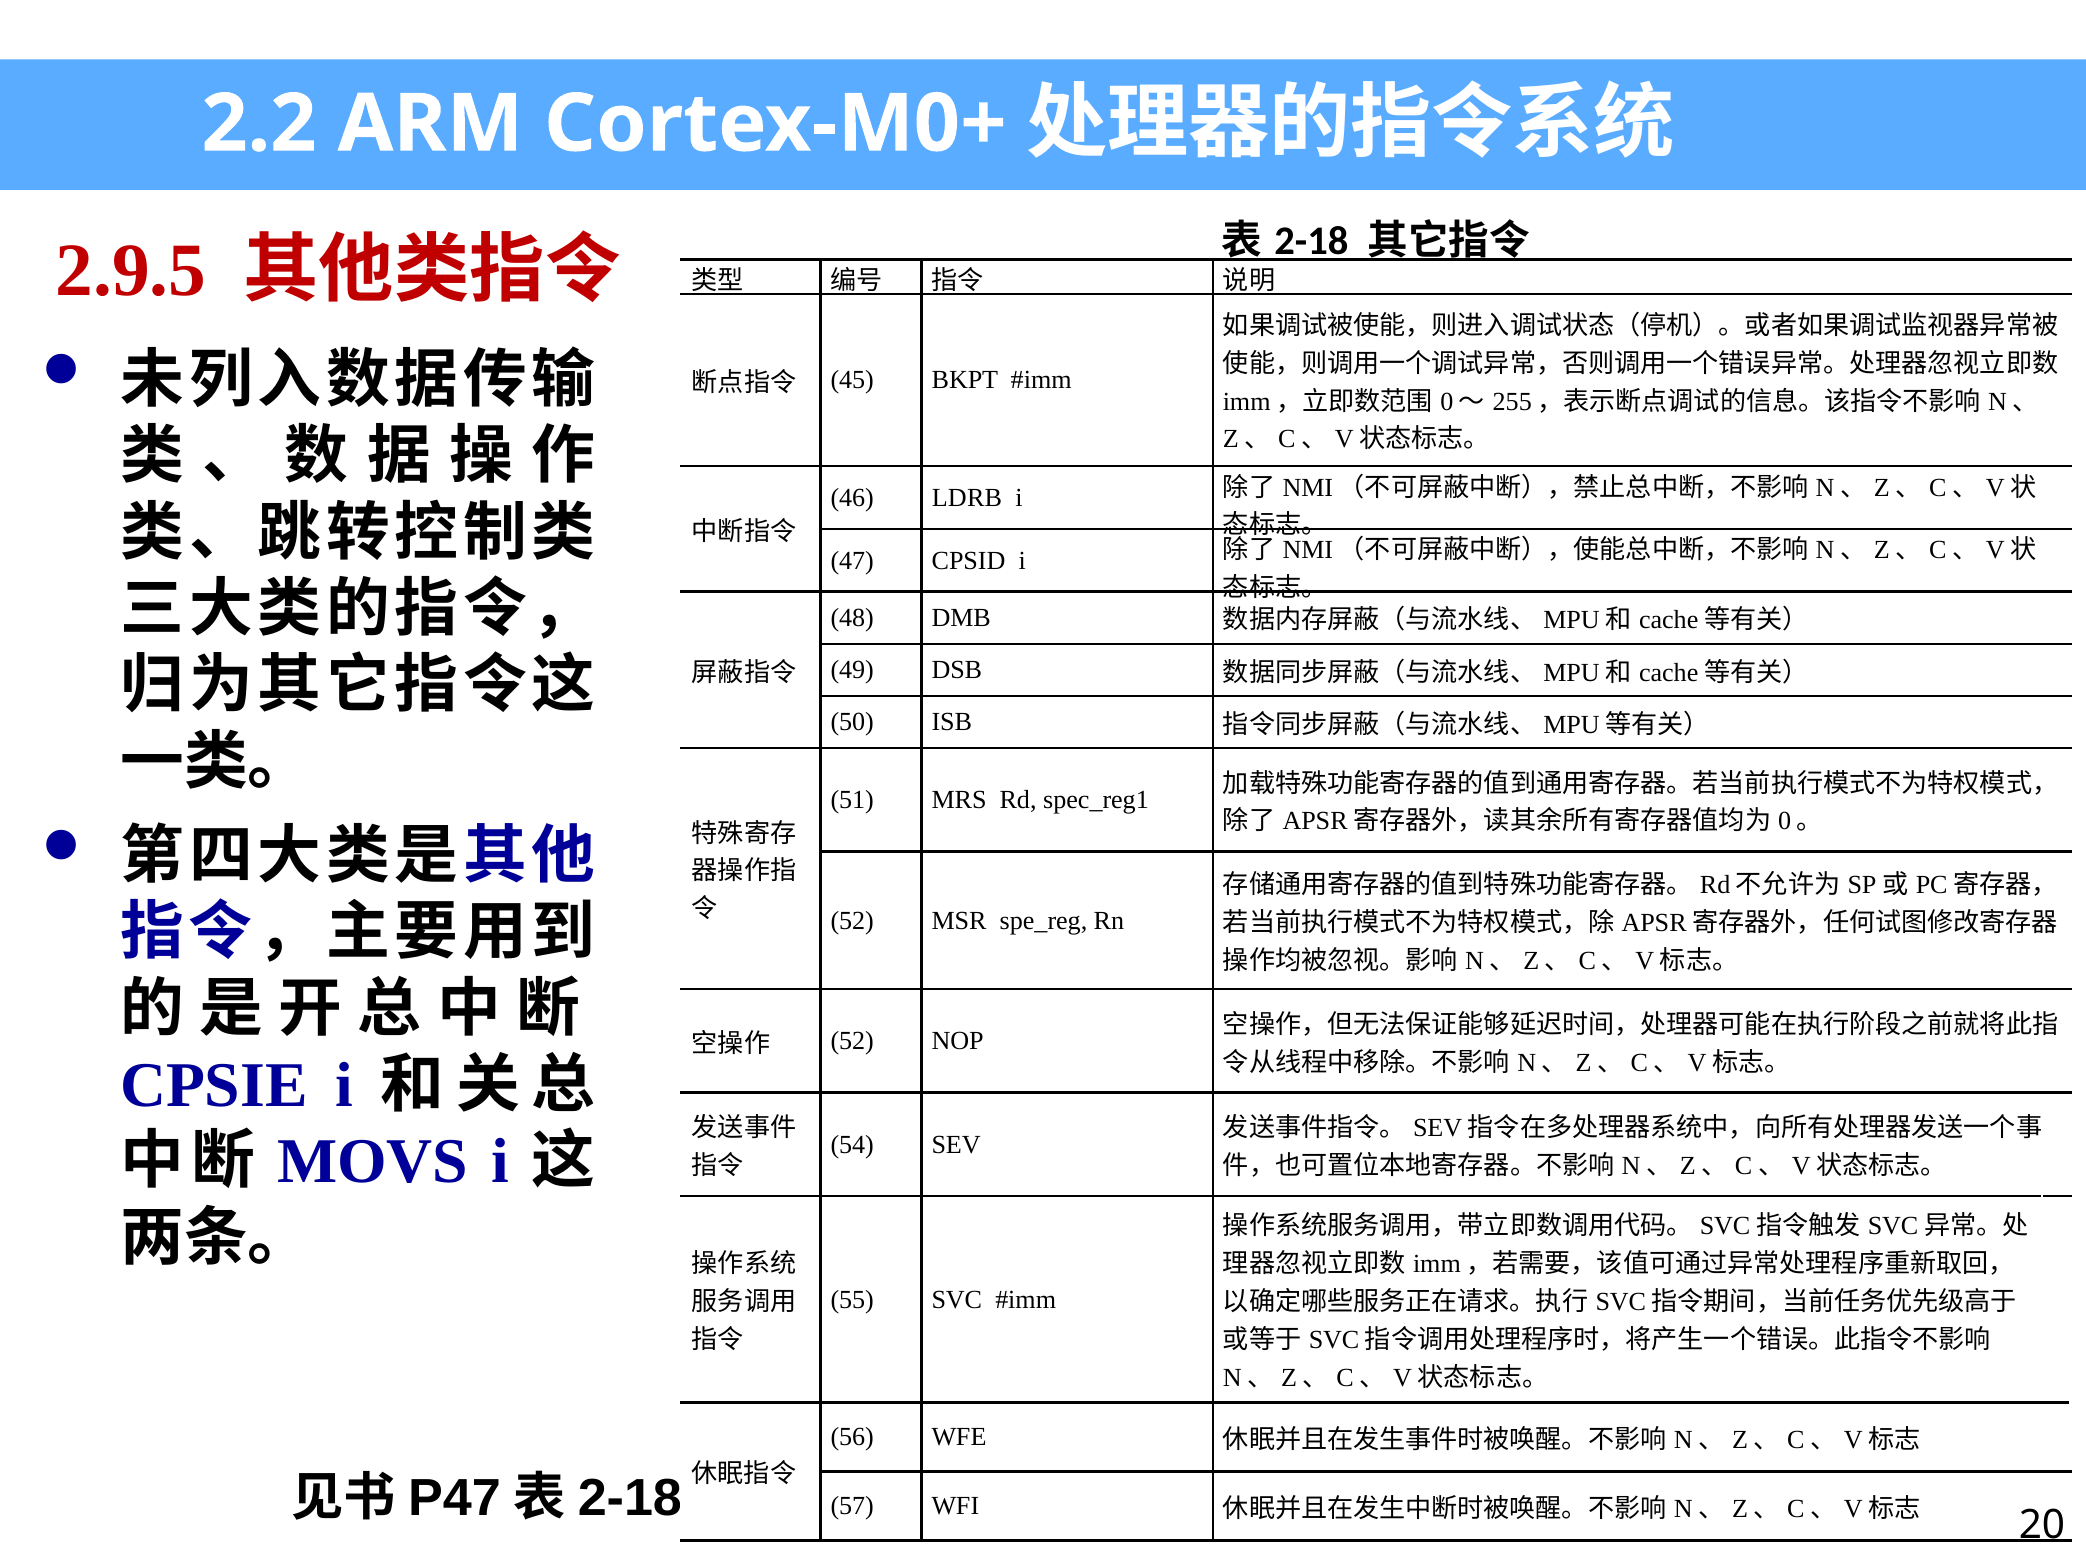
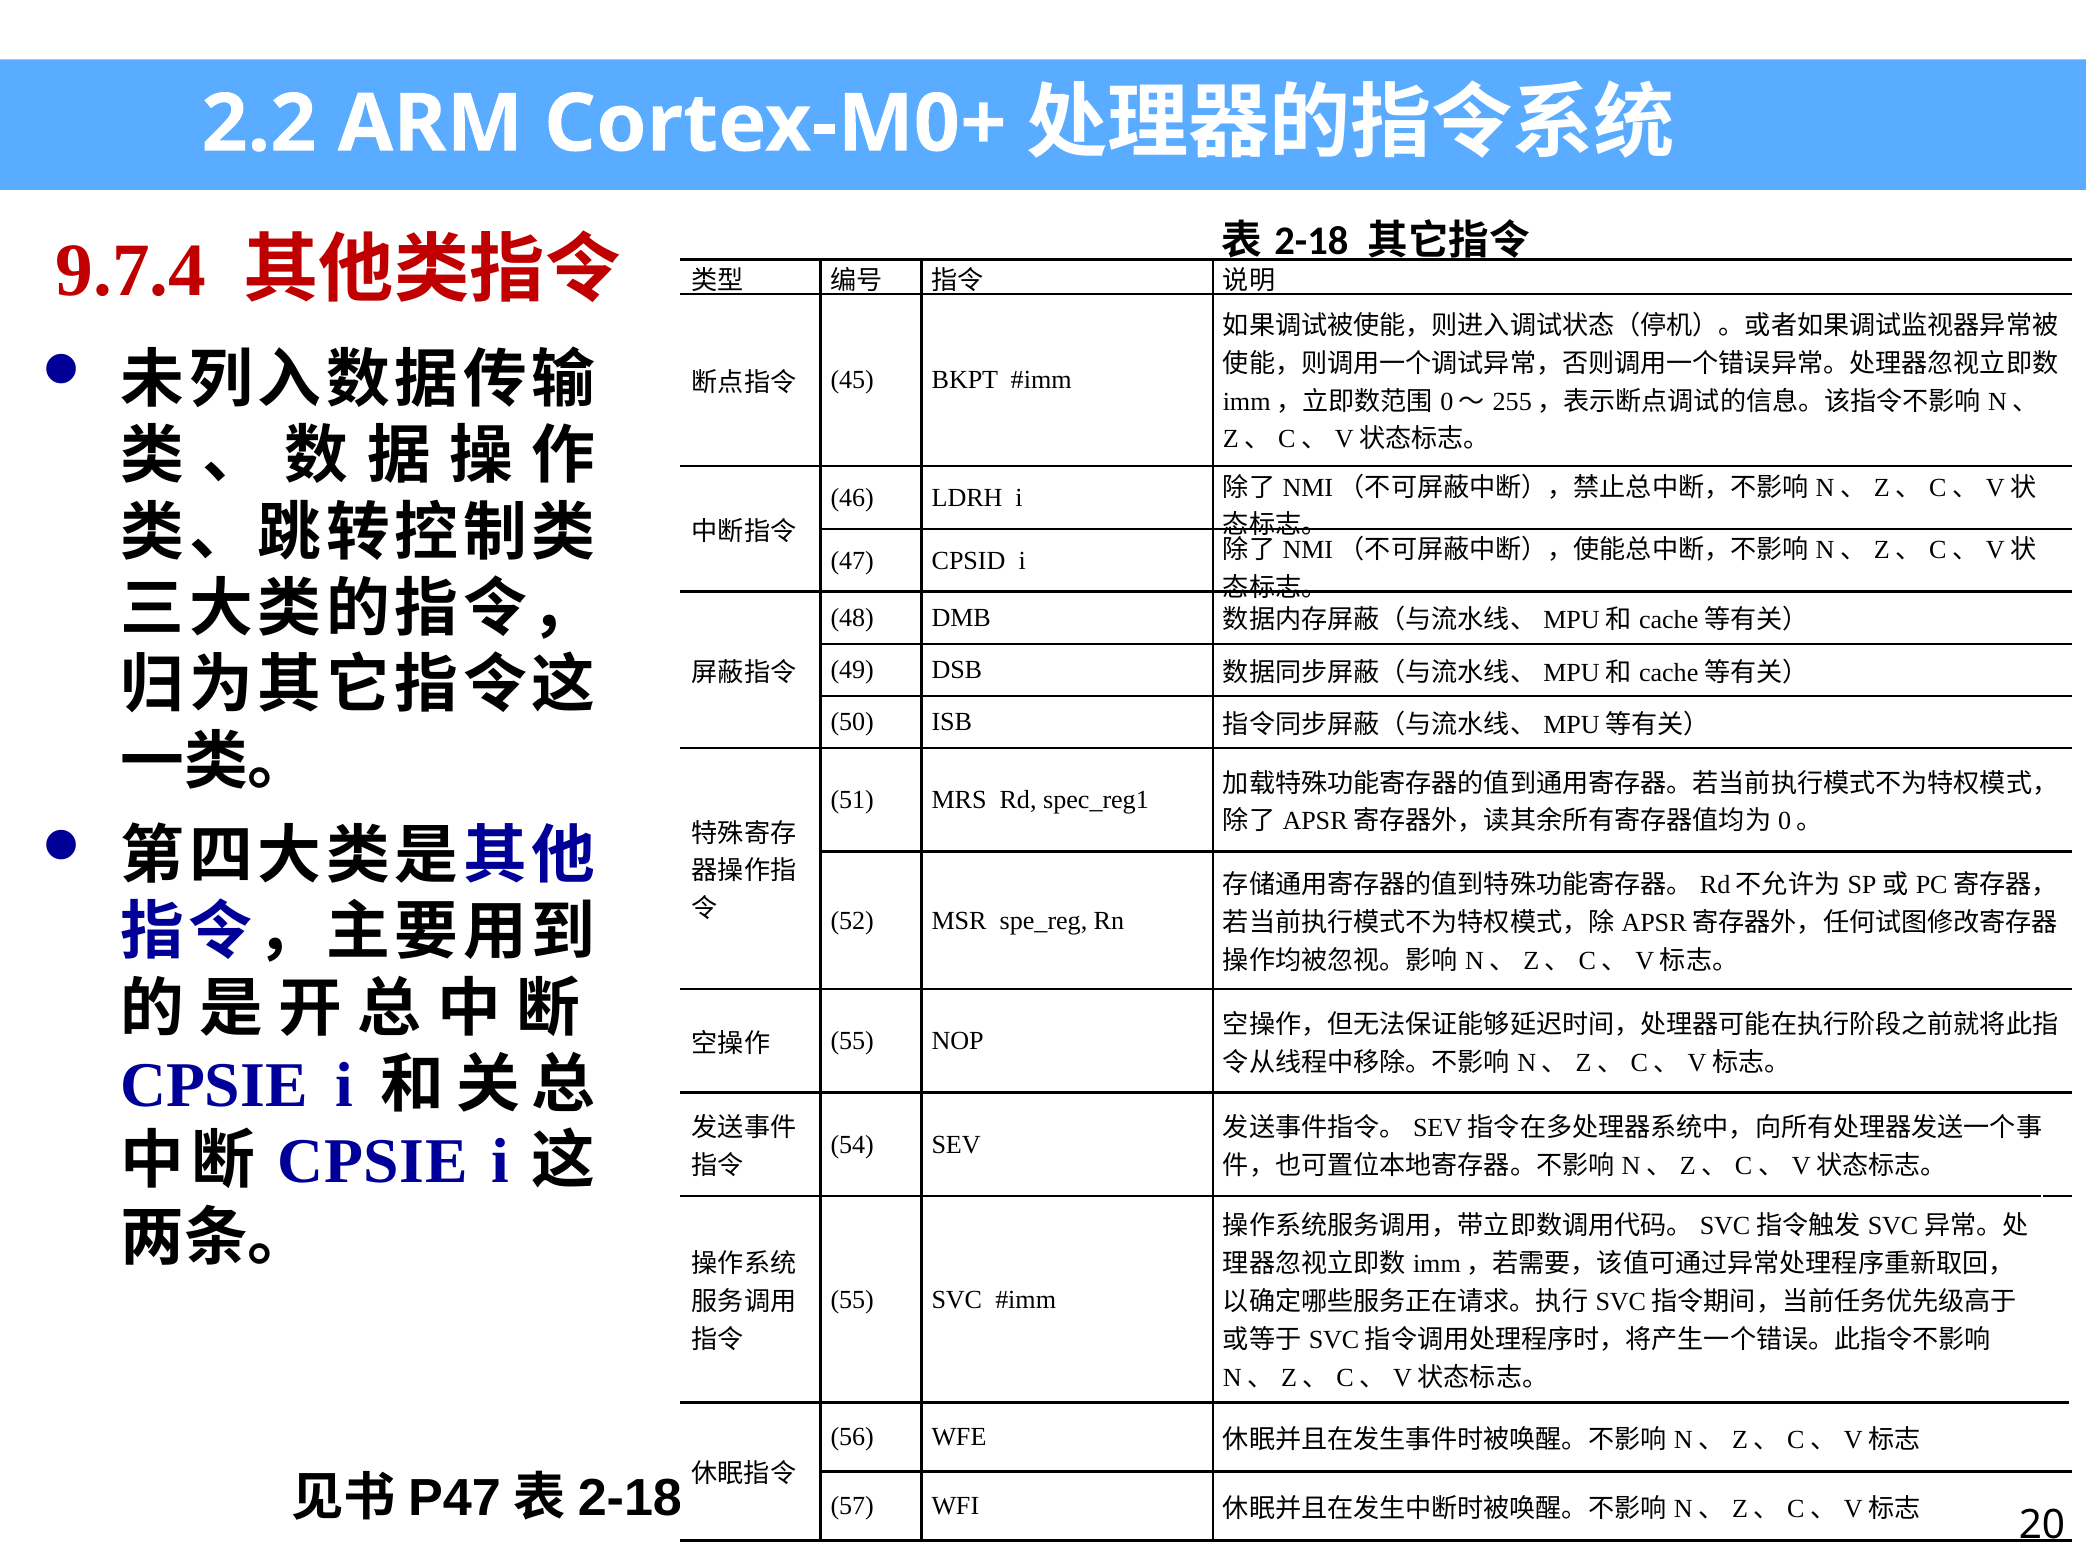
2.9.5: 2.9.5 -> 9.7.4 (131, 271)
LDRB: LDRB -> LDRH (967, 498)
52: 52 -> 55 (852, 1041)
MOVS: MOVS -> CPSIE (373, 1162)
